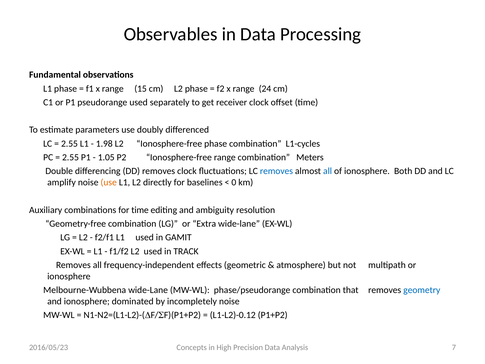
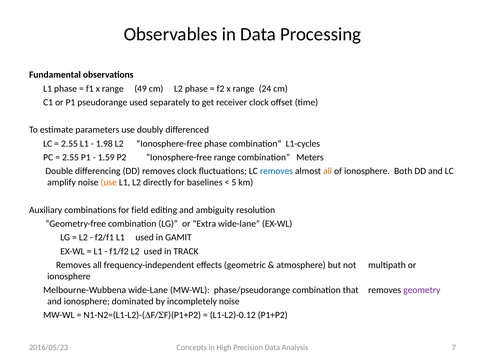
15: 15 -> 49 (141, 89)
1.05: 1.05 -> 1.59 (106, 157)
all colour: blue -> orange (328, 171)
0: 0 -> 5 (234, 182)
for time: time -> field (140, 210)
geometry colour: blue -> purple (422, 290)
